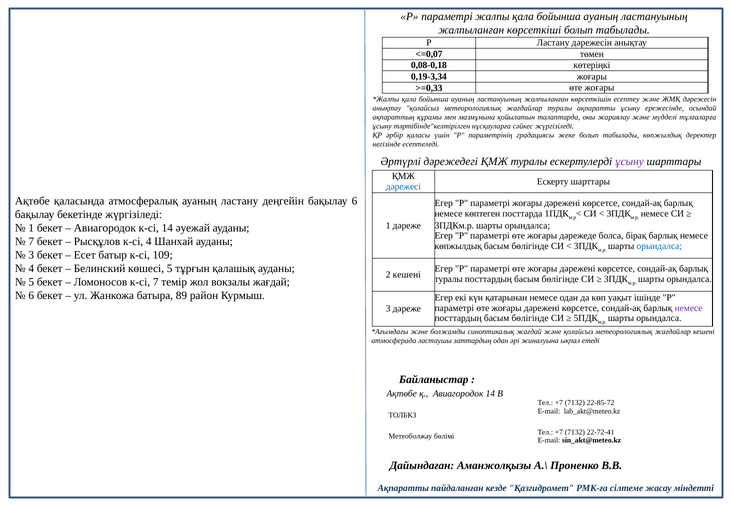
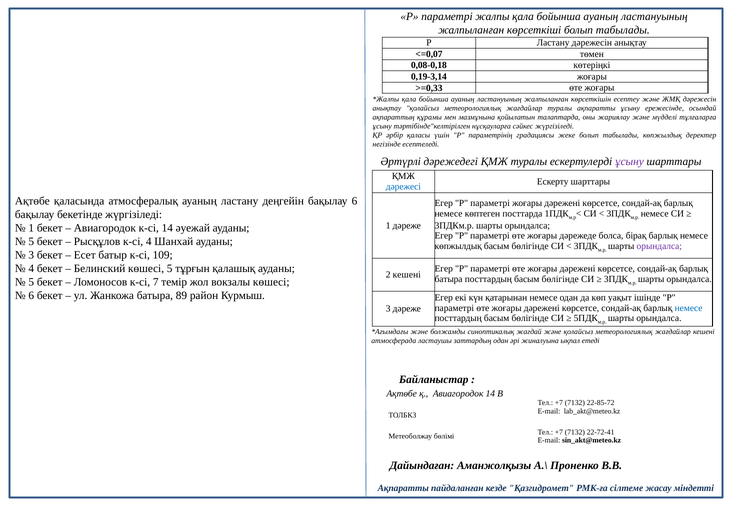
0,19-3,34: 0,19-3,34 -> 0,19-3,14 (429, 77)
7: 7 -> 5 (31, 242)
орындалса colour: blue -> purple (659, 247)
туралы: туралы -> батыра (449, 280)
вокзалы жағдай: жағдай -> көшесі (271, 282)
немесе colour: purple -> blue (689, 308)
